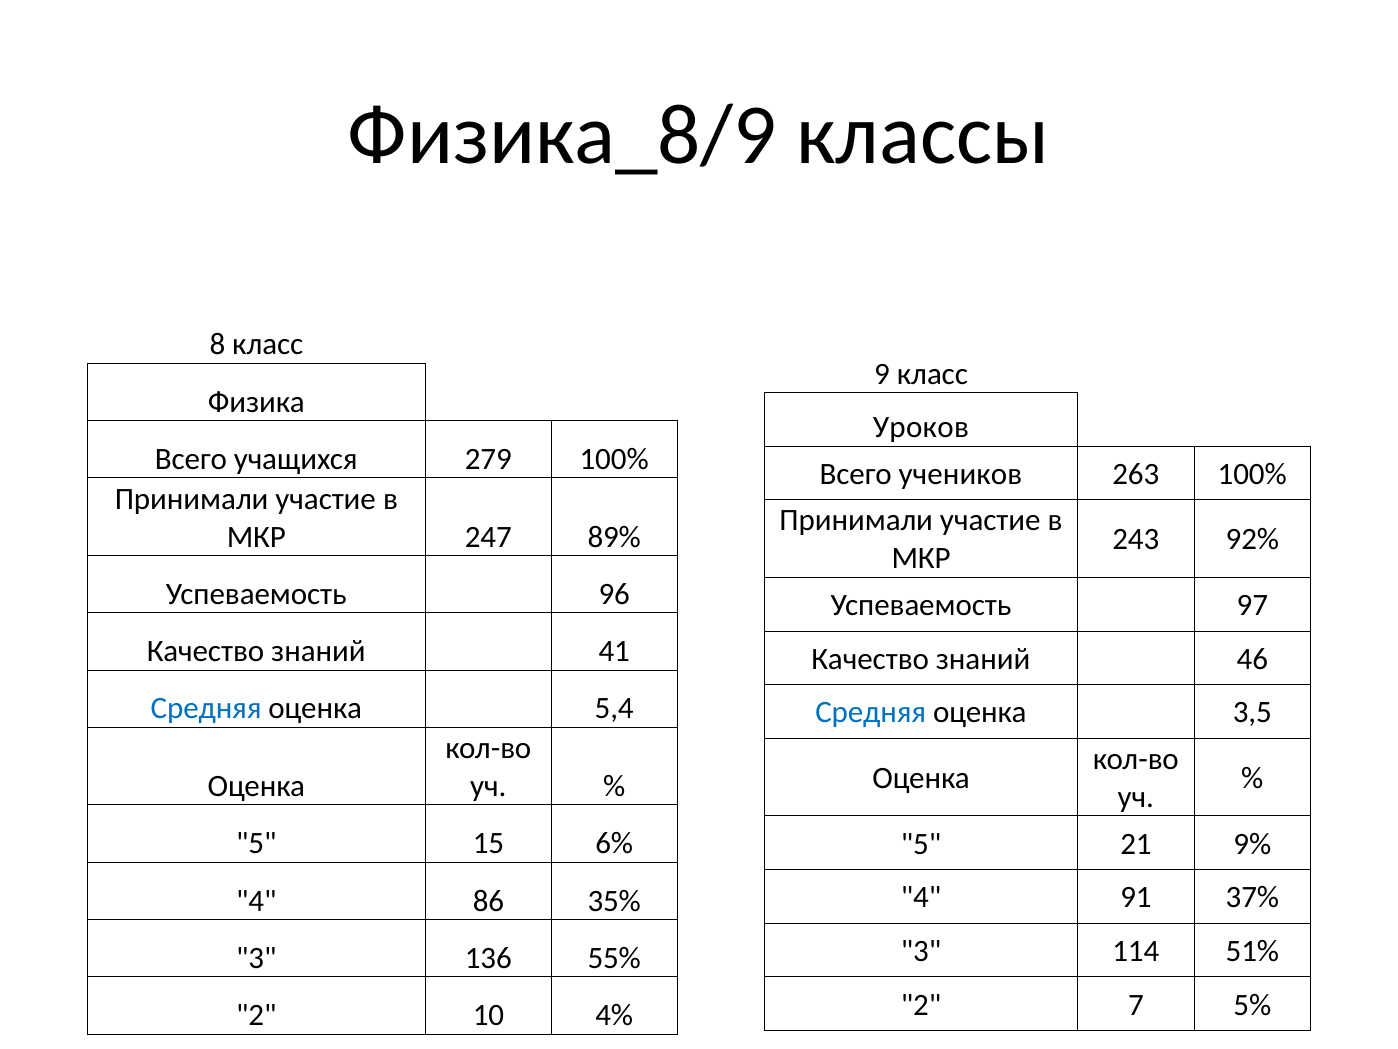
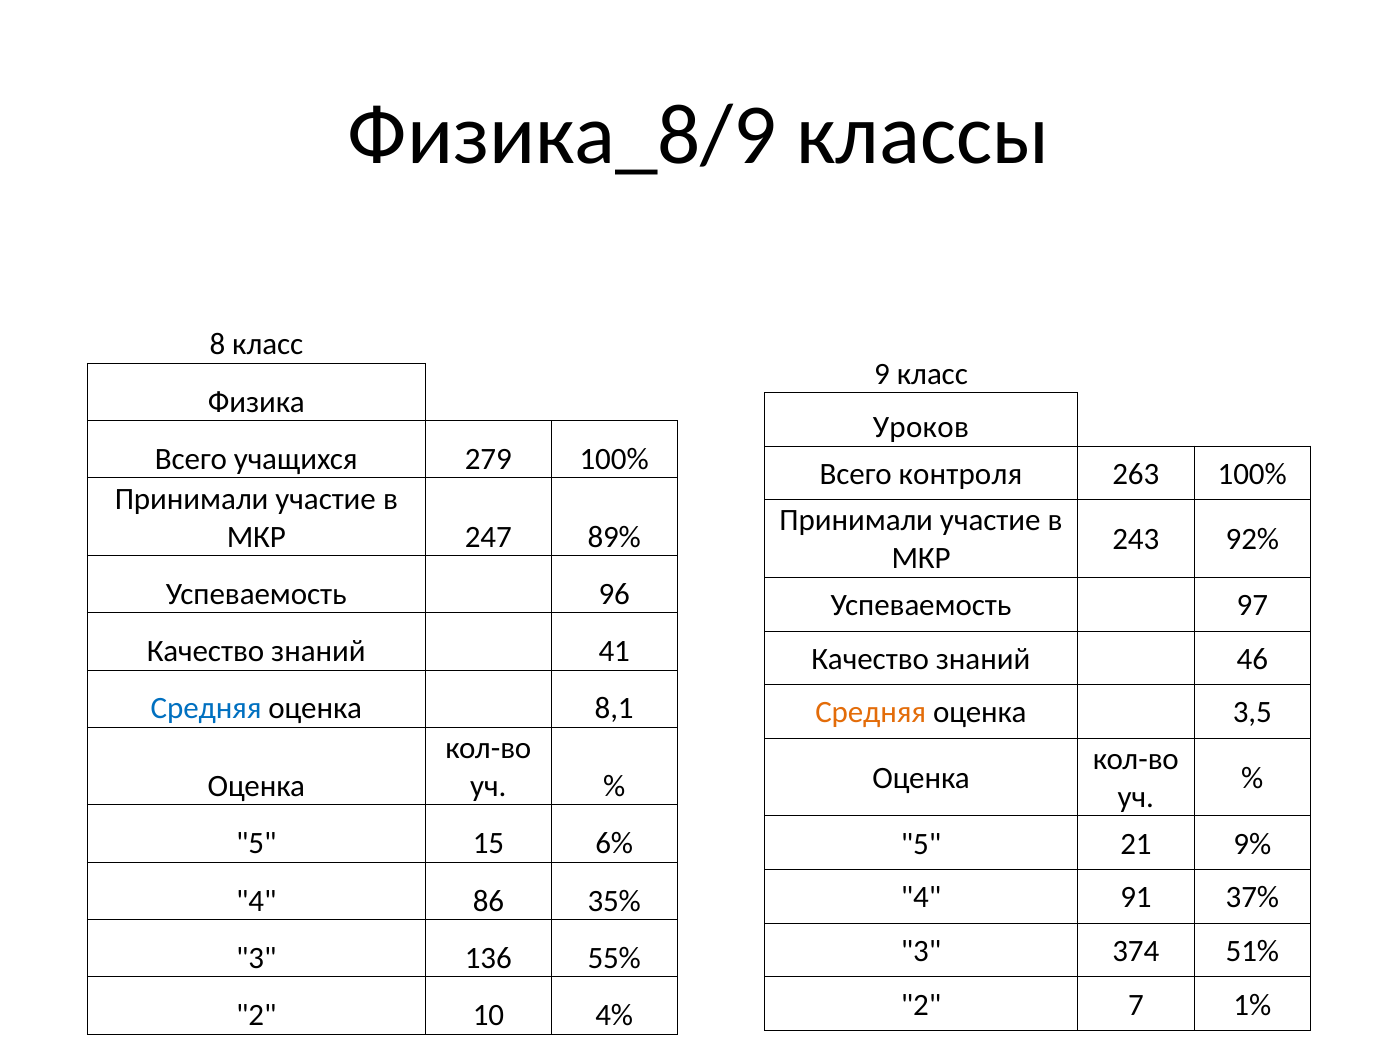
учеников: учеников -> контроля (960, 474)
5,4: 5,4 -> 8,1 (614, 708)
Средняя colour: blue -> orange (871, 712)
114: 114 -> 374 (1136, 951)
5%: 5% -> 1% (1252, 1004)
